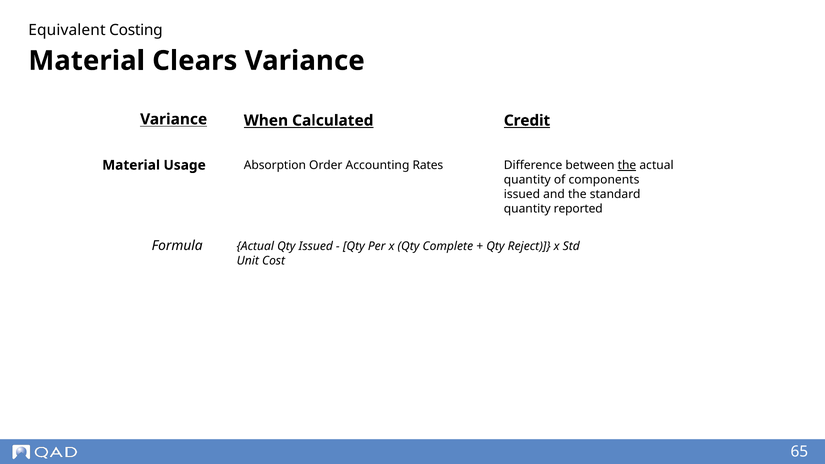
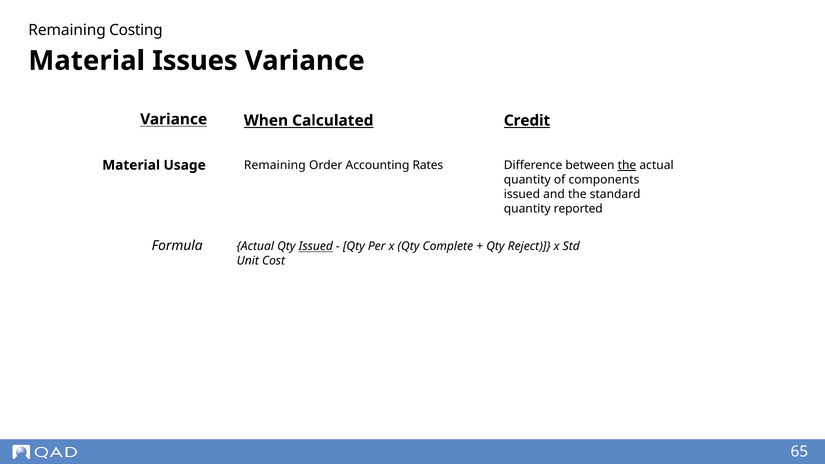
Equivalent: Equivalent -> Remaining (67, 30)
Clears: Clears -> Issues (195, 61)
Usage Absorption: Absorption -> Remaining (275, 165)
Issued underline: none -> present (316, 247)
